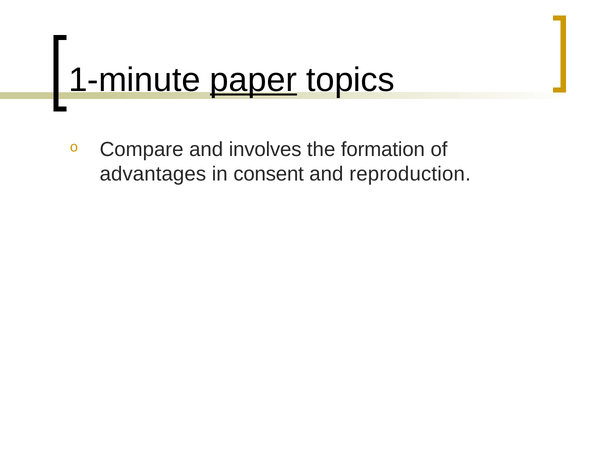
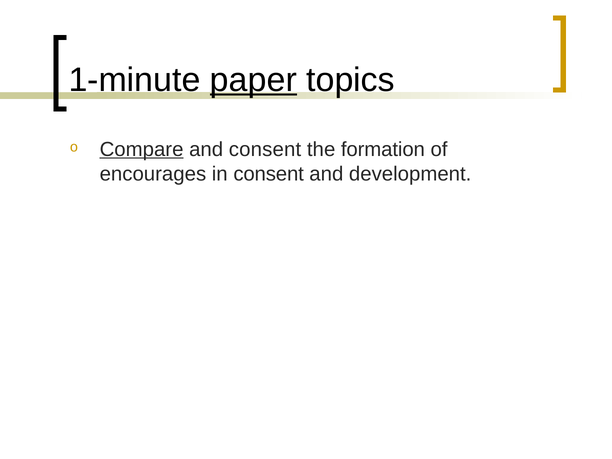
Compare underline: none -> present (142, 149)
and involves: involves -> consent (265, 149)
advantages: advantages -> encourages (153, 174)
reproduction: reproduction -> development (410, 174)
